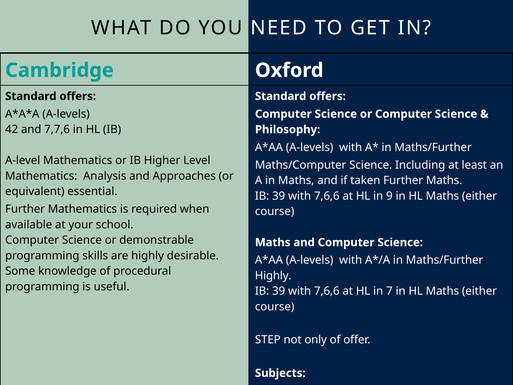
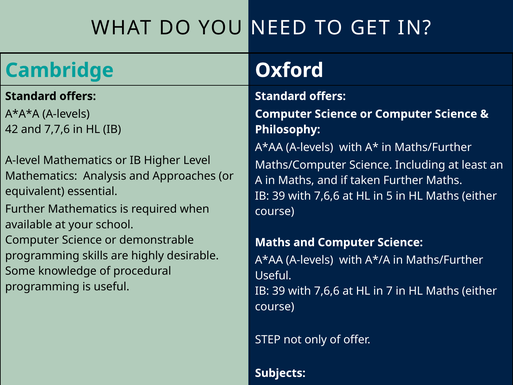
9: 9 -> 5 (389, 196)
Highly: Highly -> Useful (273, 276)
